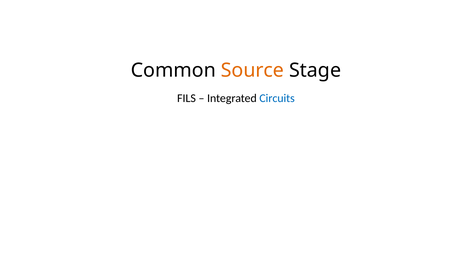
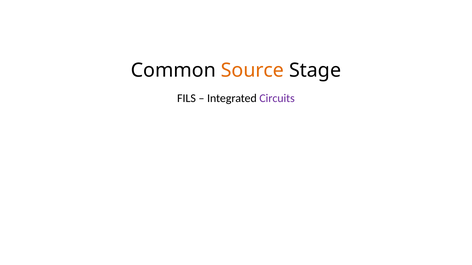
Circuits colour: blue -> purple (277, 99)
